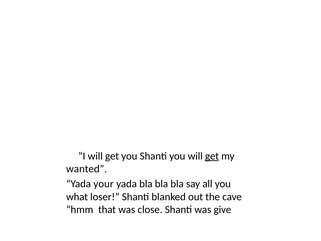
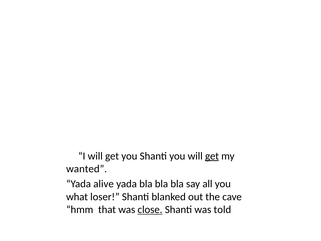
your: your -> alive (104, 184)
close underline: none -> present (150, 209)
give: give -> told (222, 209)
